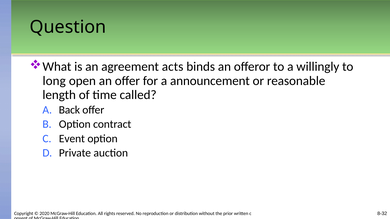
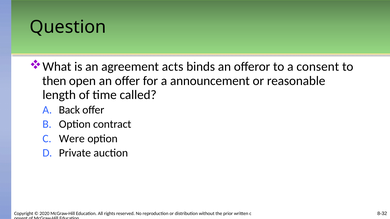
willingly: willingly -> consent (318, 67)
long: long -> then (54, 81)
Event: Event -> Were (72, 139)
